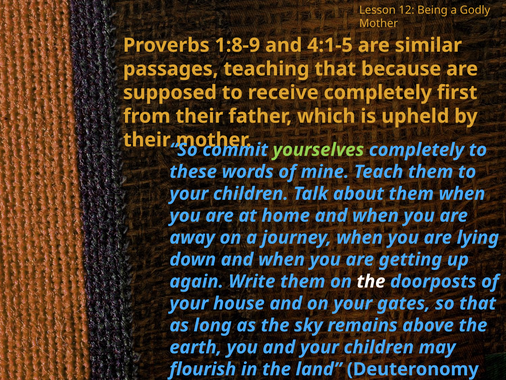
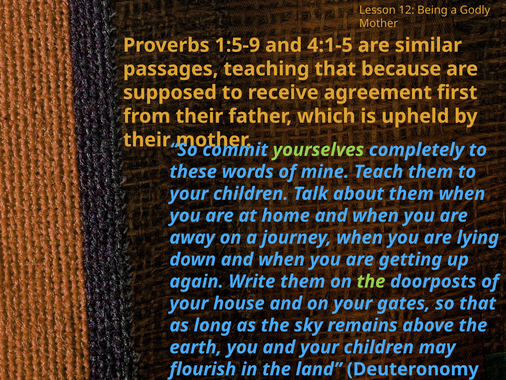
1:8-9: 1:8-9 -> 1:5-9 (237, 45)
receive completely: completely -> agreement (378, 92)
the colour: white -> light green (371, 281)
